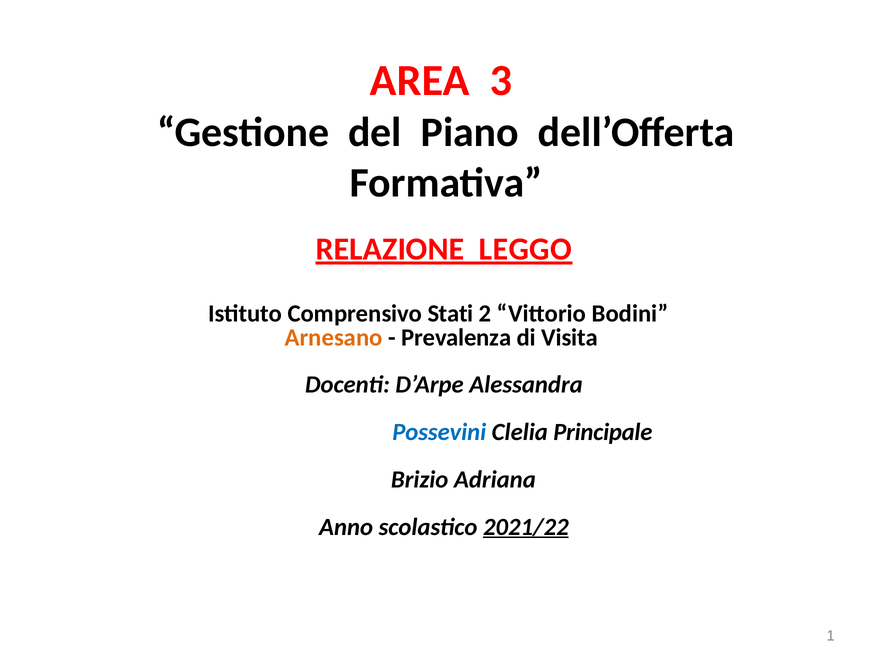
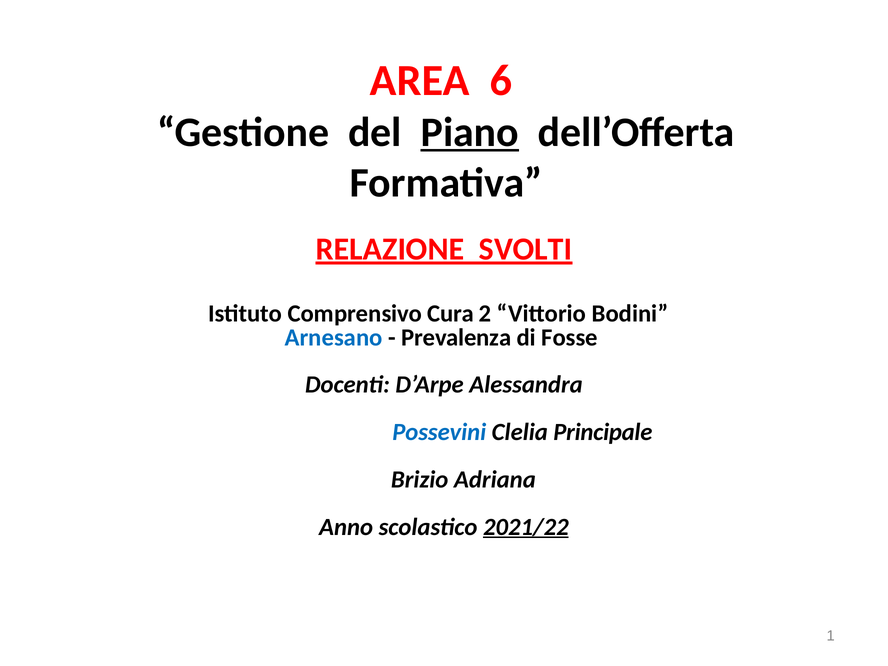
3: 3 -> 6 (501, 81)
Piano underline: none -> present (470, 132)
LEGGO: LEGGO -> SVOLTI (526, 249)
Stati: Stati -> Cura (451, 314)
Arnesano colour: orange -> blue (334, 338)
Visita: Visita -> Fosse (570, 338)
